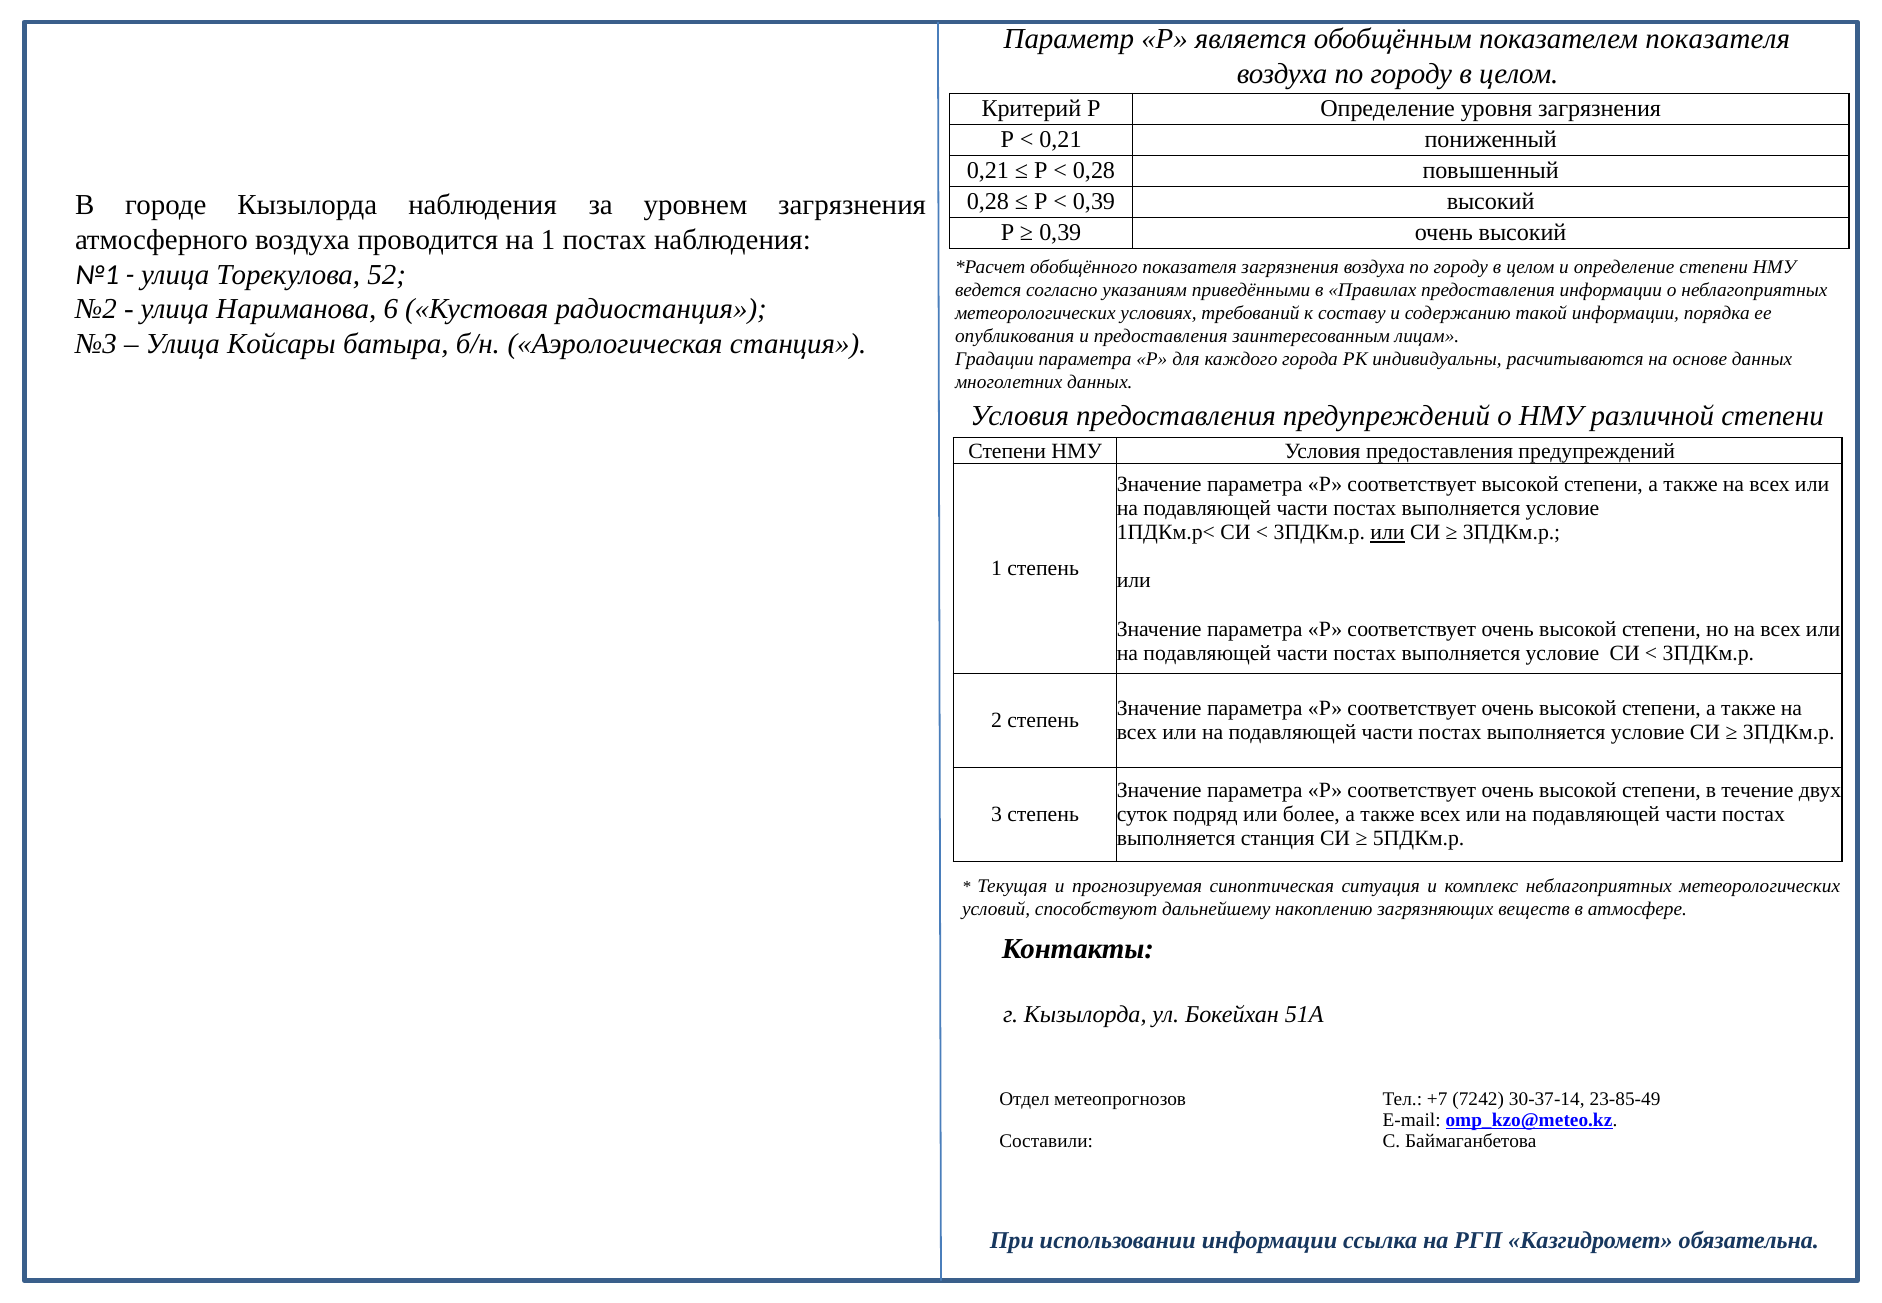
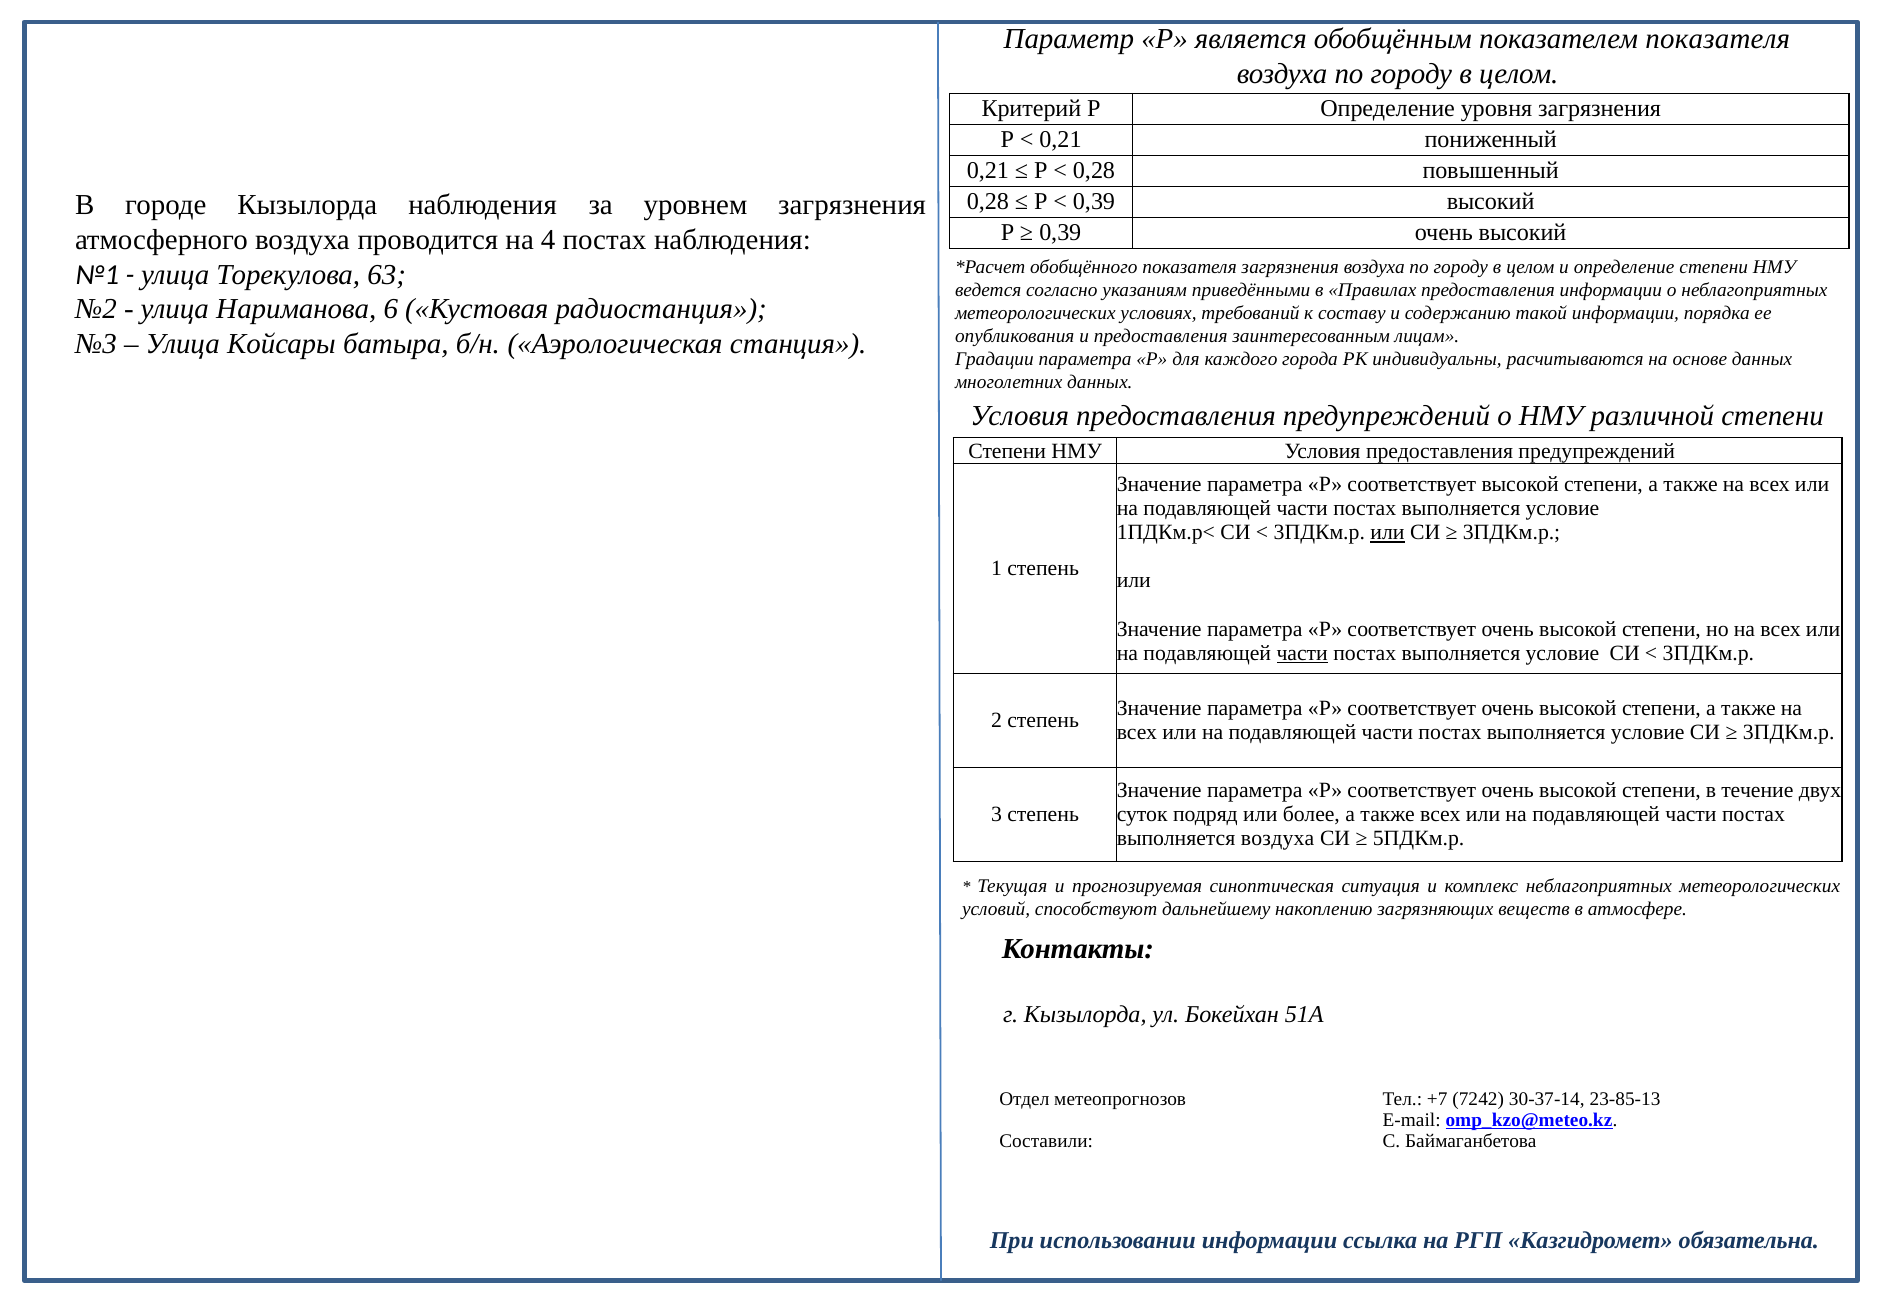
на 1: 1 -> 4 (548, 240)
52: 52 -> 63 (387, 275)
части underline: none -> present (1302, 653)
выполняется станция: станция -> воздуха (1278, 838)
23-85-49: 23-85-49 -> 23-85-13 (1625, 1099)
